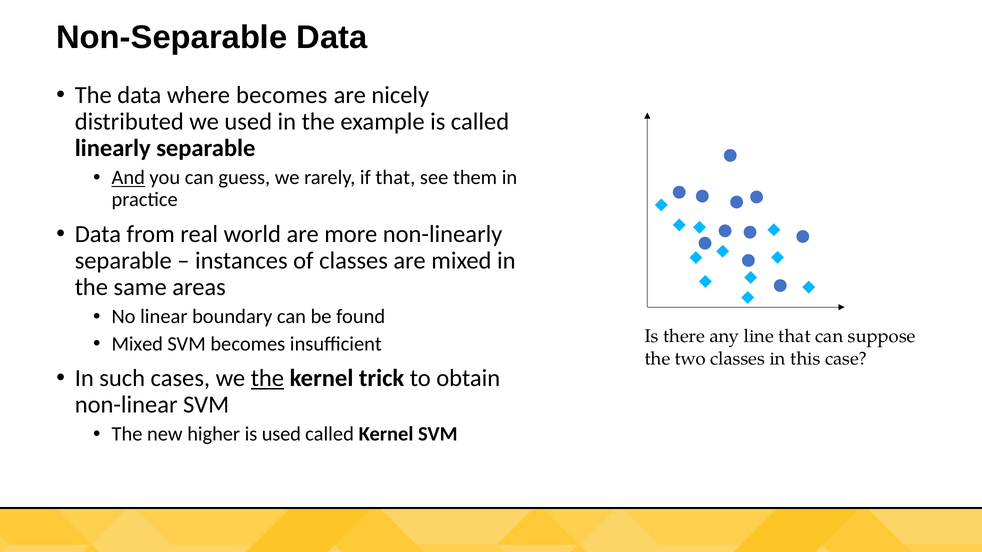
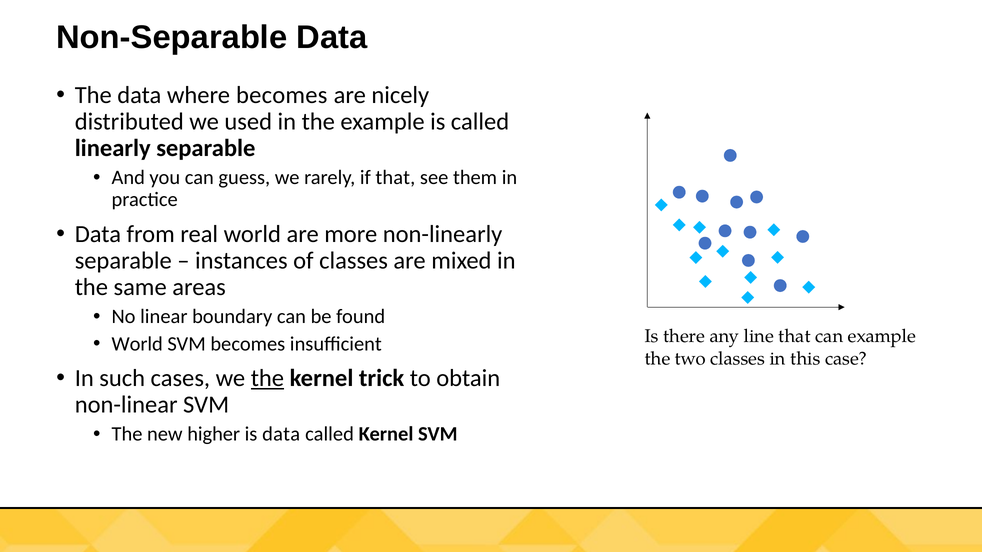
And underline: present -> none (128, 178)
can suppose: suppose -> example (882, 337)
Mixed: Mixed -> World (137, 344)
is used: used -> data (281, 434)
